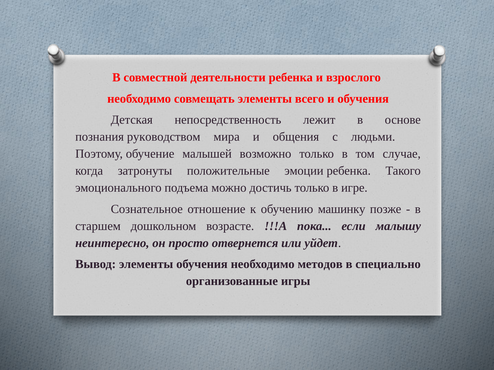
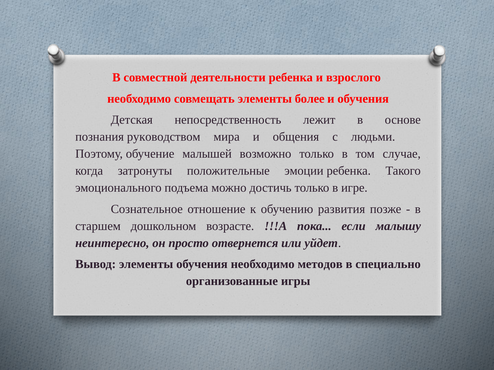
всего: всего -> более (310, 99)
машинку: машинку -> развития (342, 209)
